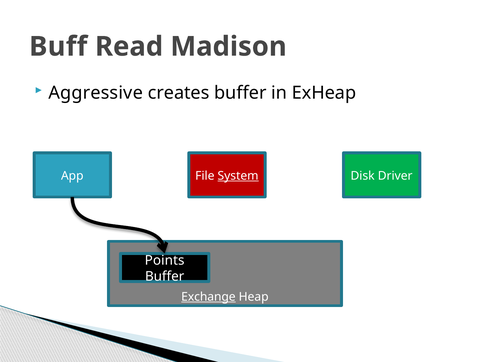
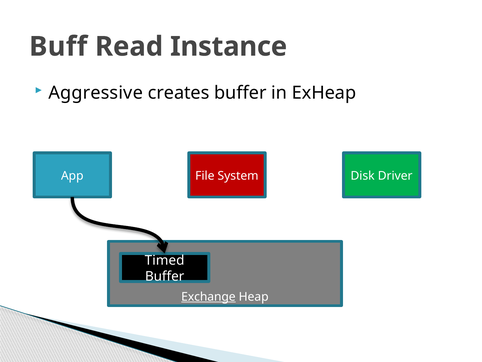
Madison: Madison -> Instance (229, 47)
System underline: present -> none (238, 176)
Points: Points -> Timed (165, 260)
